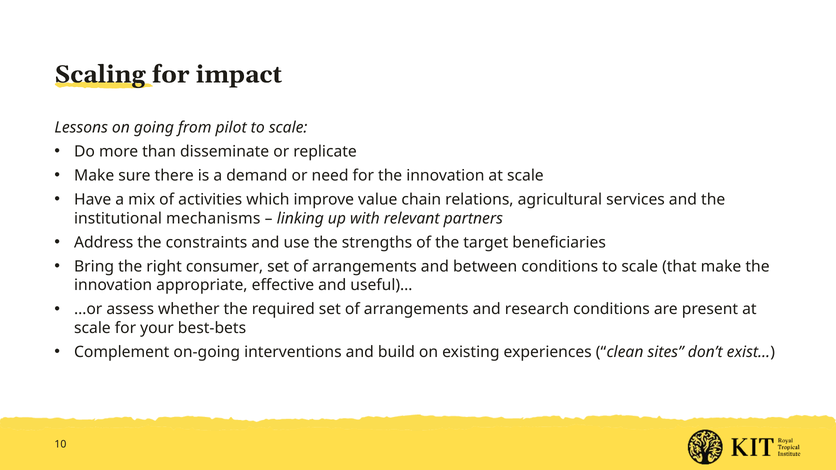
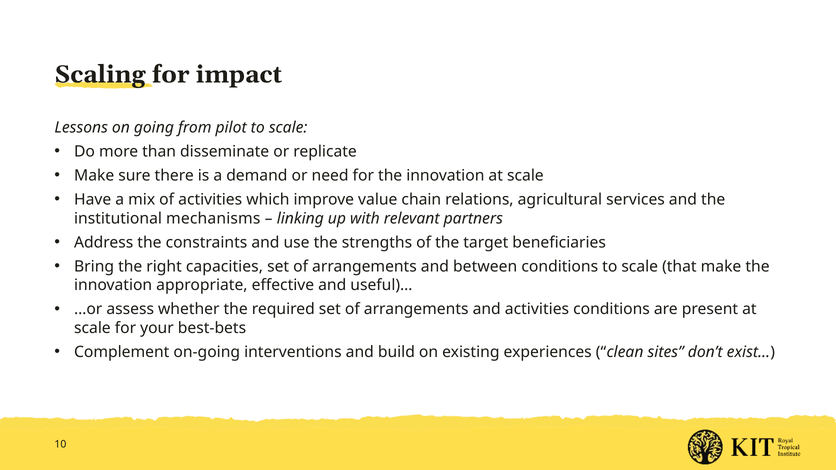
consumer: consumer -> capacities (224, 267)
and research: research -> activities (537, 309)
